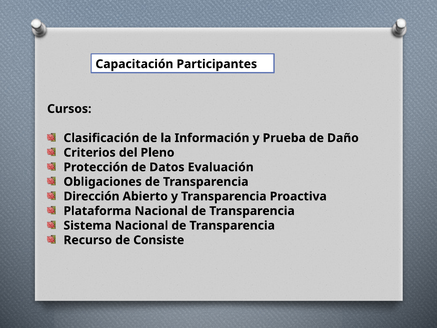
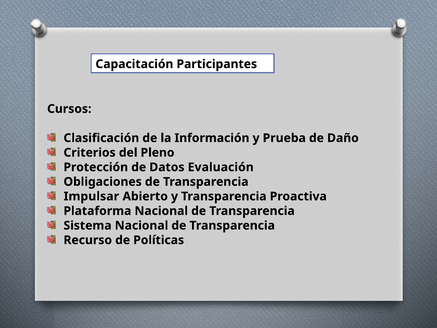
Dirección: Dirección -> Impulsar (91, 196)
Consiste: Consiste -> Políticas (159, 240)
